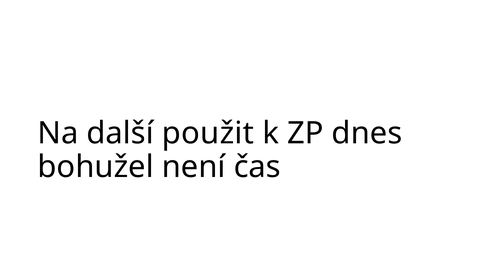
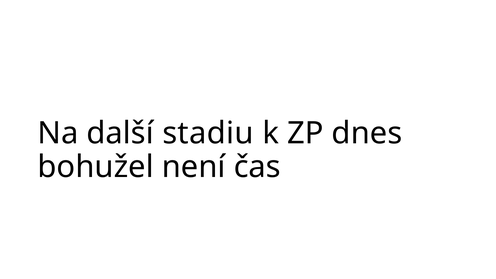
použit: použit -> stadiu (208, 133)
